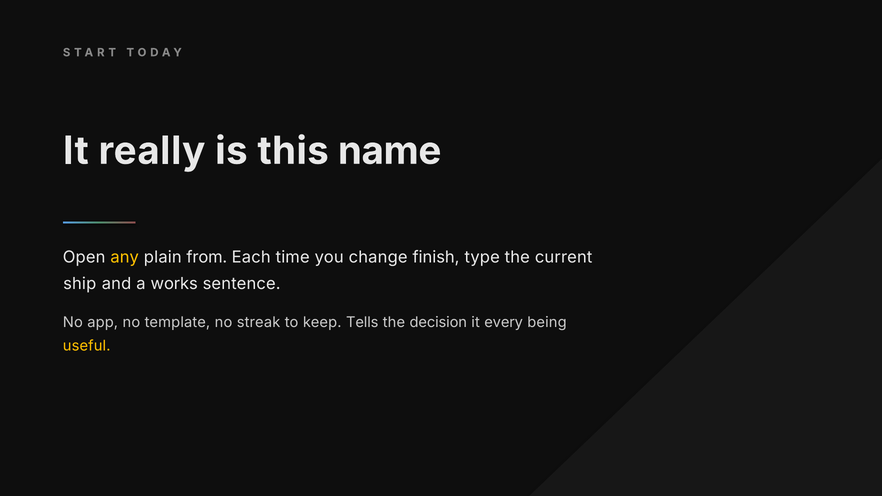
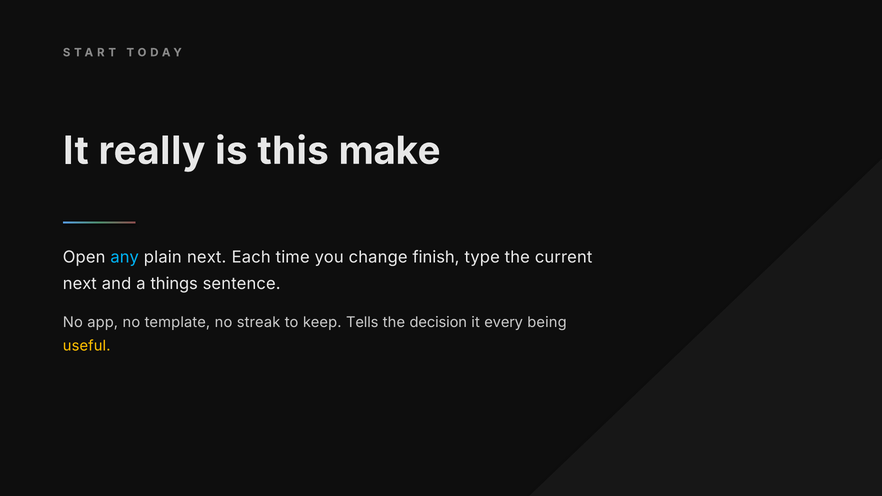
name: name -> make (390, 151)
any colour: yellow -> light blue (125, 258)
plain from: from -> next (207, 258)
ship: ship -> next (80, 284)
works: works -> things (174, 284)
